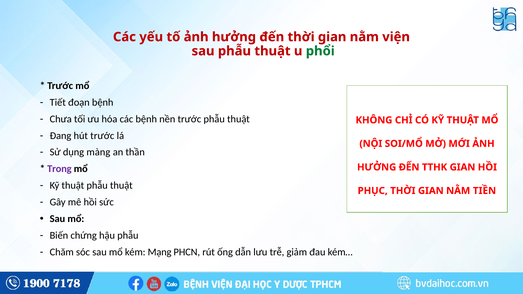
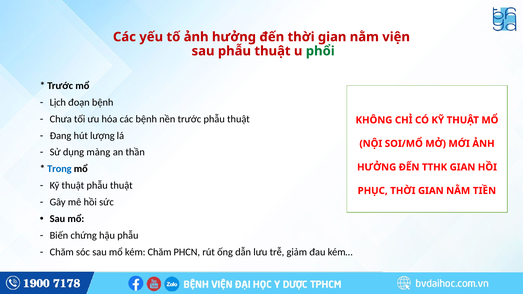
Tiết: Tiết -> Lịch (58, 102)
hút trước: trước -> lượng (102, 136)
Trong colour: purple -> blue (59, 169)
kém Mạng: Mạng -> Chăm (160, 252)
